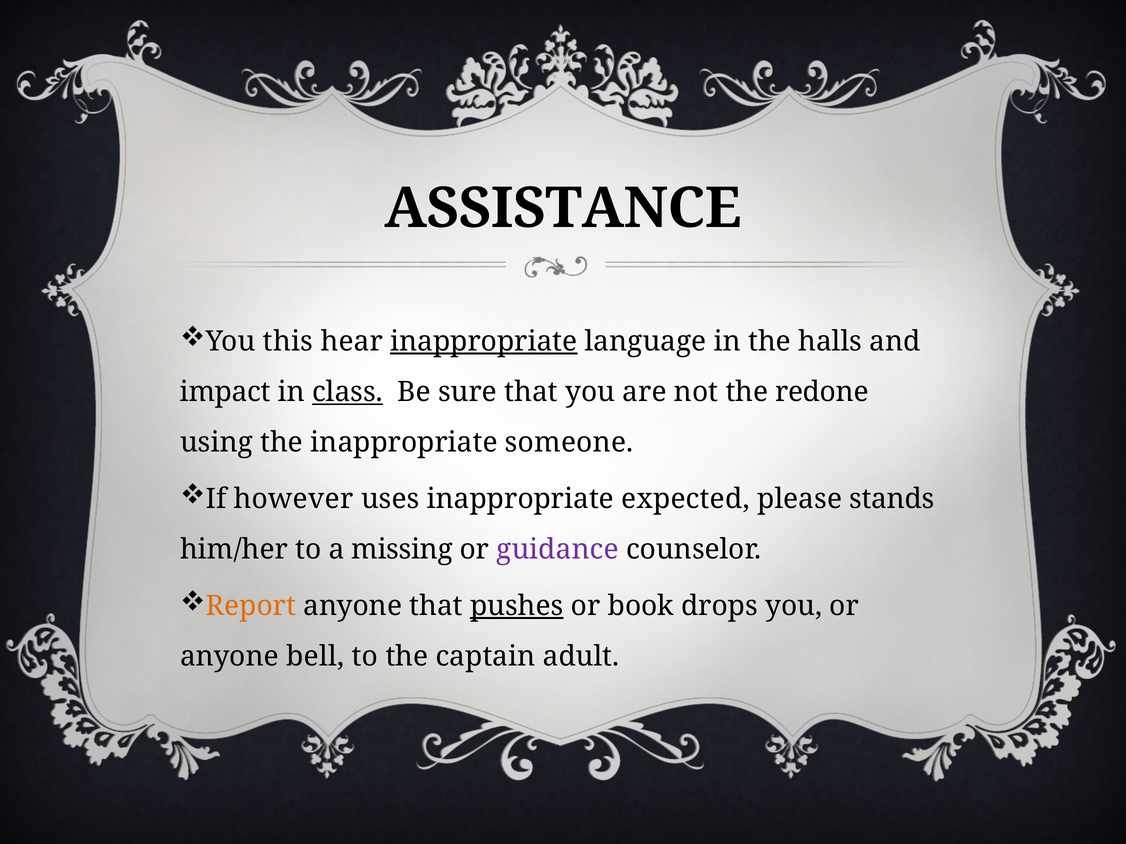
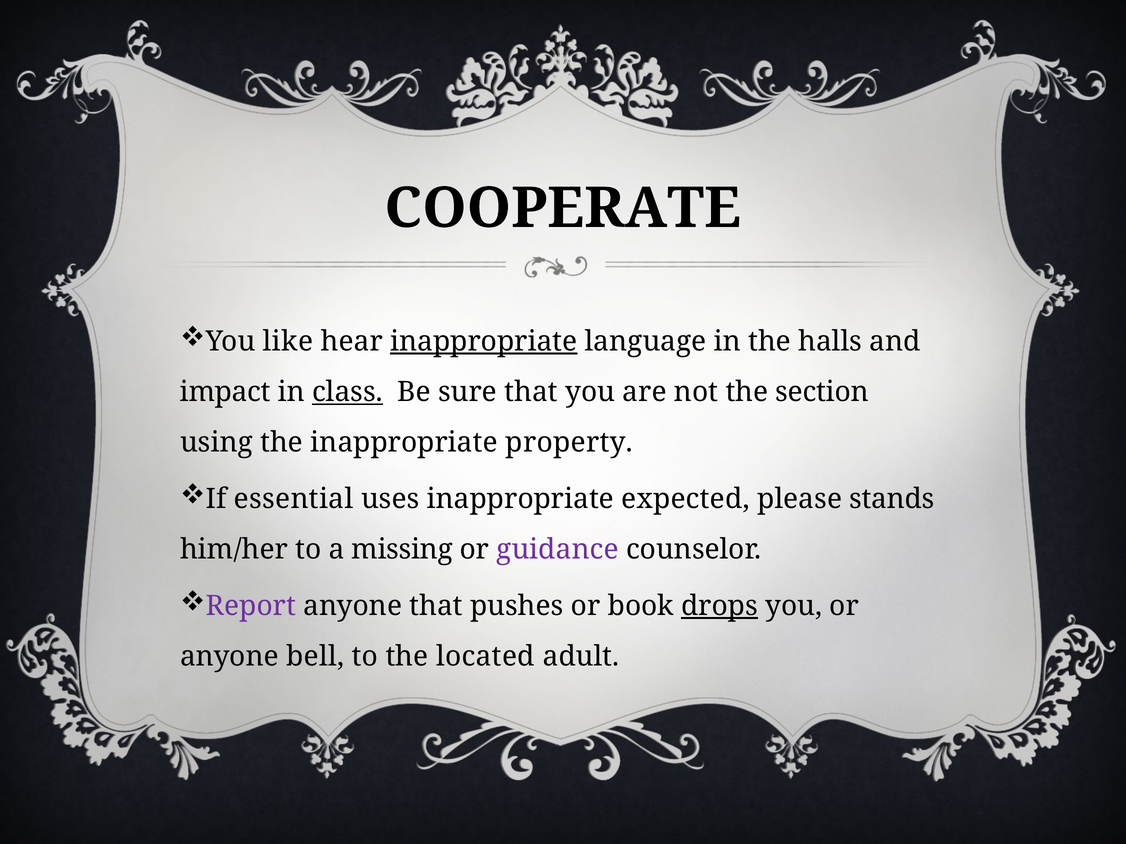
ASSISTANCE: ASSISTANCE -> COOPERATE (563, 208)
this: this -> like (288, 342)
redone: redone -> section (822, 392)
someone: someone -> property (569, 443)
however: however -> essential (294, 499)
Report colour: orange -> purple (251, 606)
pushes underline: present -> none (517, 606)
drops underline: none -> present (720, 606)
captain: captain -> located (485, 657)
